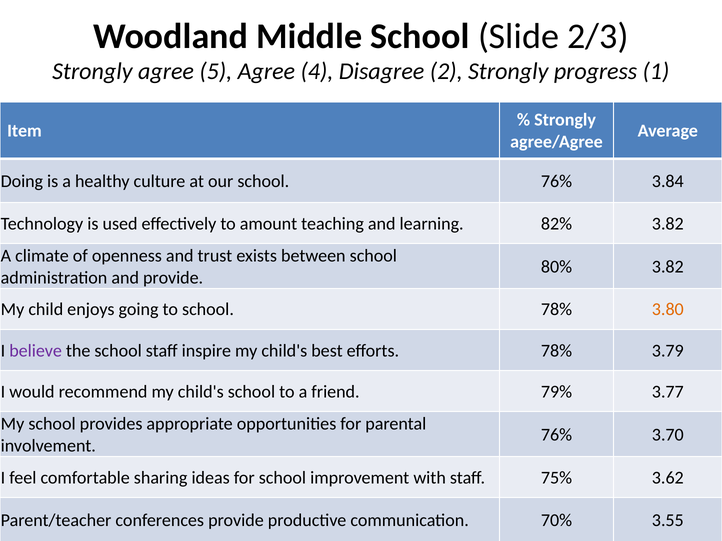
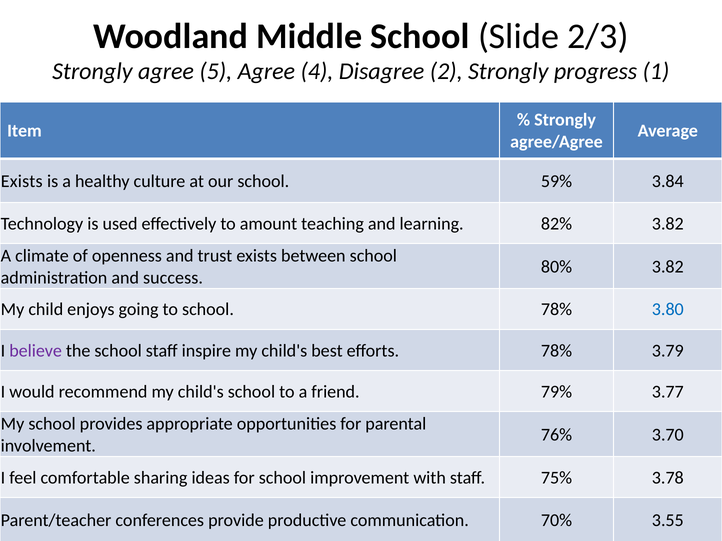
Doing: Doing -> Exists (22, 181)
school 76%: 76% -> 59% (557, 181)
and provide: provide -> success (173, 278)
3.80 colour: orange -> blue (668, 310)
3.62: 3.62 -> 3.78 (668, 478)
